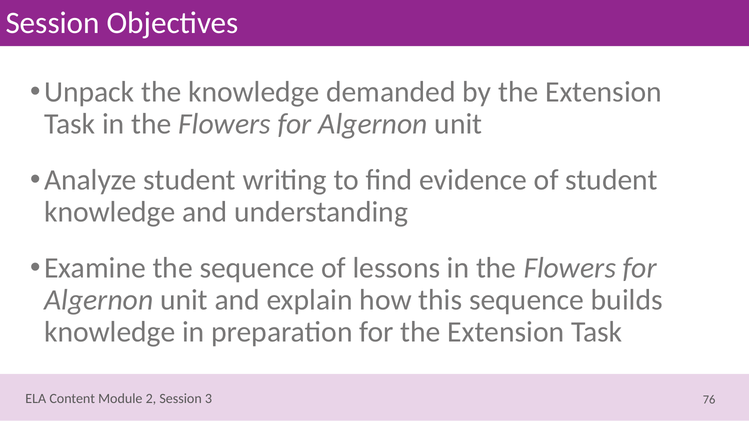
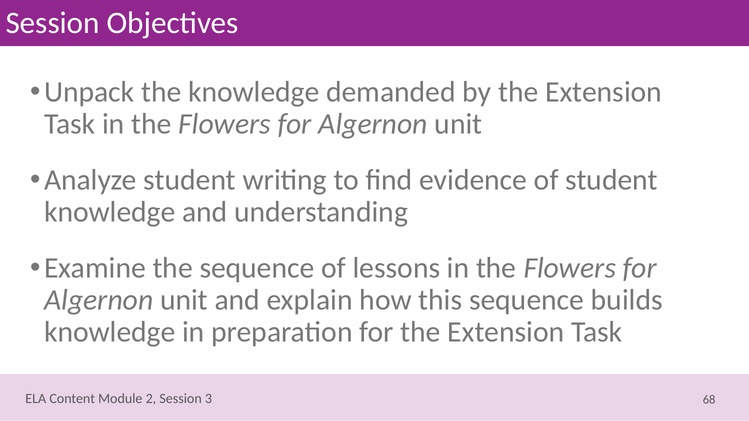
76: 76 -> 68 (709, 400)
